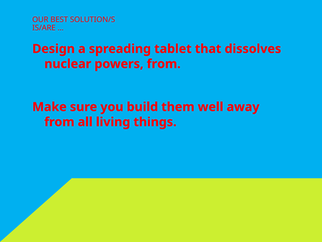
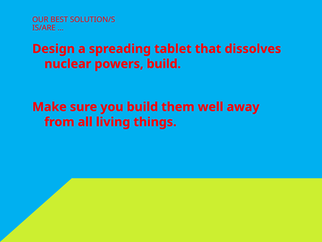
powers from: from -> build (164, 64)
